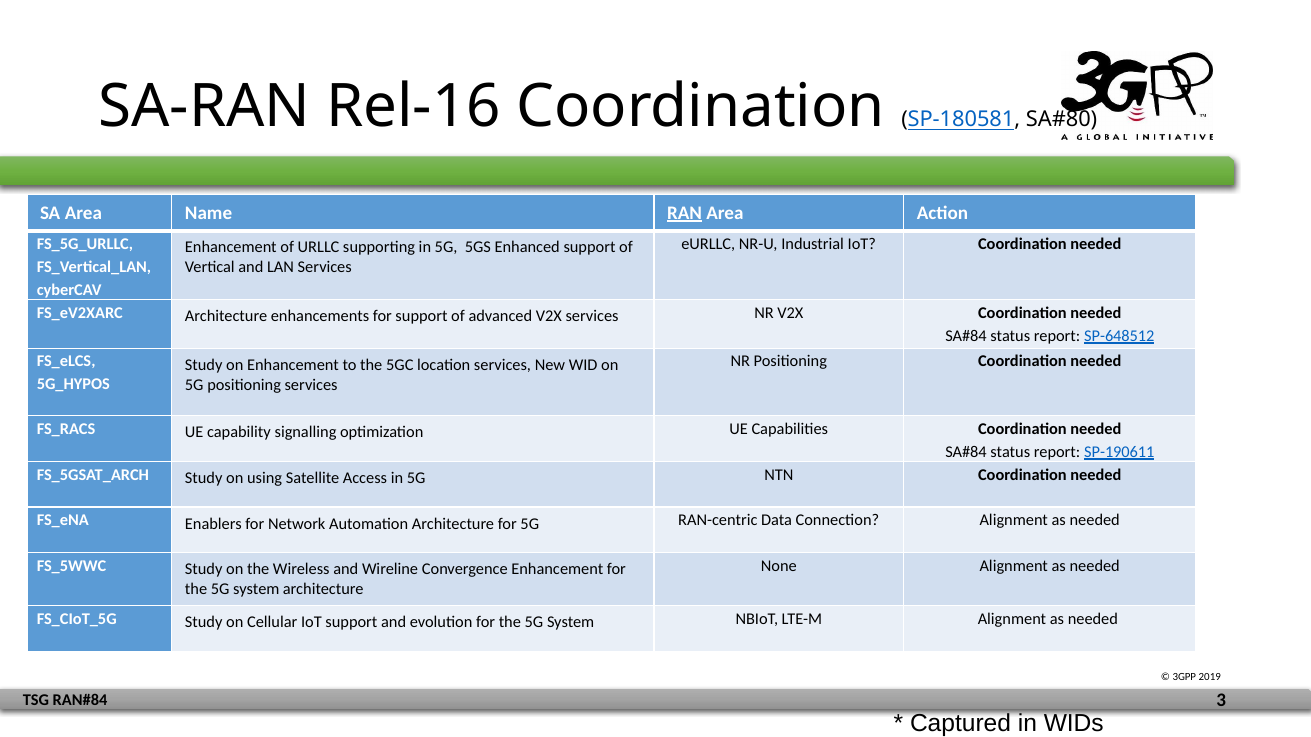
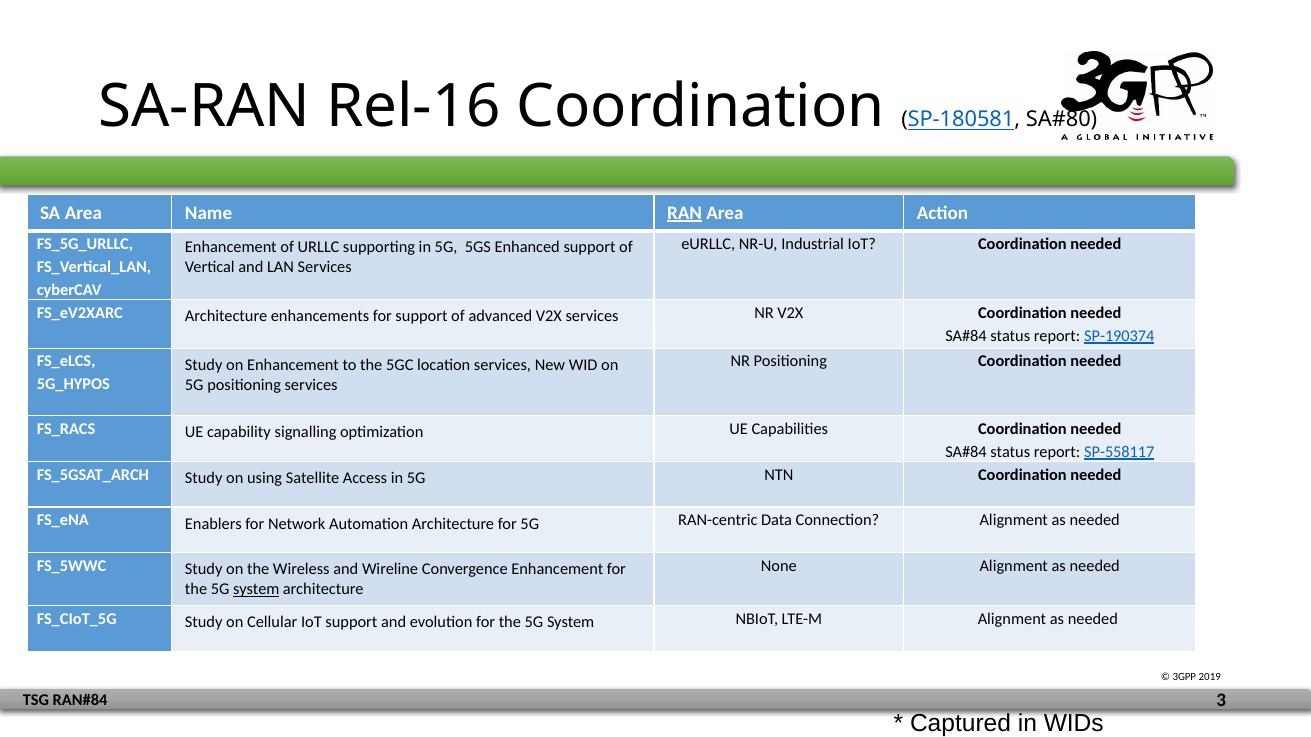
SP-648512: SP-648512 -> SP-190374 (1119, 336)
SP-190611: SP-190611 -> SP-558117 (1119, 452)
system underline: none -> present (256, 590)
